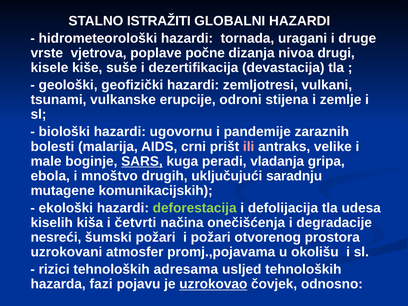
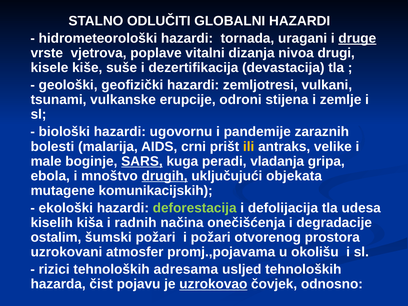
ISTRAŽITI: ISTRAŽITI -> ODLUČITI (159, 21)
druge underline: none -> present (357, 38)
počne: počne -> vitalni (205, 53)
ili colour: pink -> yellow (249, 147)
drugih underline: none -> present (165, 176)
saradnju: saradnju -> objekata (294, 176)
četvrti: četvrti -> radnih (135, 223)
nesreći: nesreći -> ostalim (56, 237)
fazi: fazi -> čist (101, 284)
